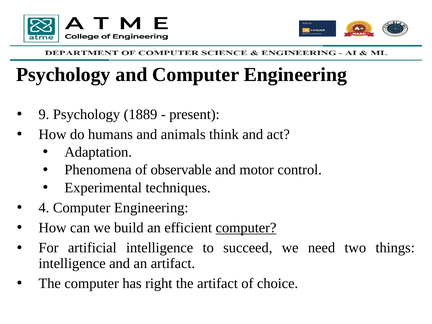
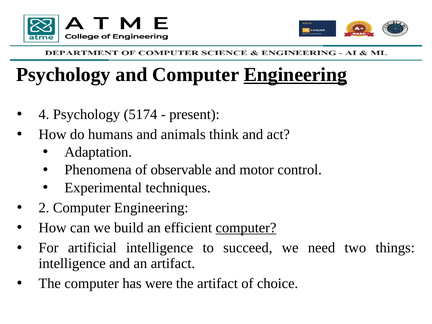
Engineering underline: none -> present (295, 75)
9: 9 -> 4 (44, 114)
1889: 1889 -> 5174 (141, 114)
4: 4 -> 2 (44, 208)
right: right -> were (159, 283)
